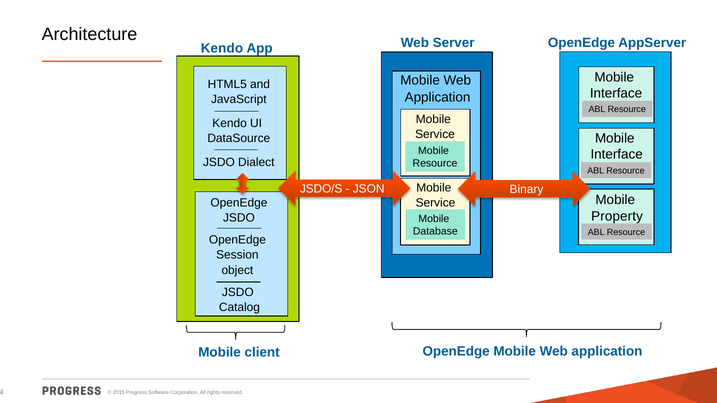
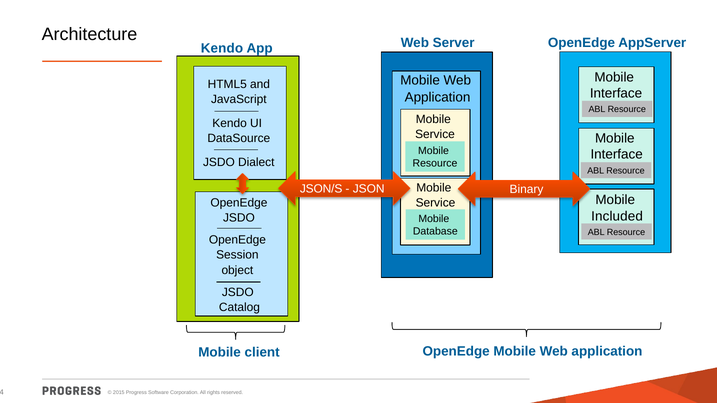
JSDO/S: JSDO/S -> JSON/S (321, 189)
Property: Property -> Included (617, 216)
